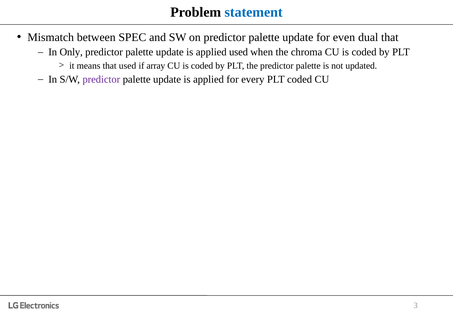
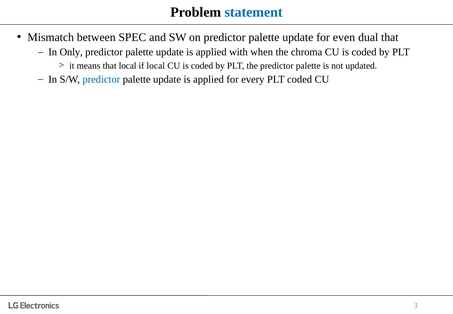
applied used: used -> with (238, 52)
that used: used -> local (128, 66)
if array: array -> local (156, 66)
predictor colour: purple -> blue (101, 79)
